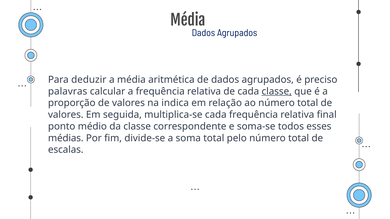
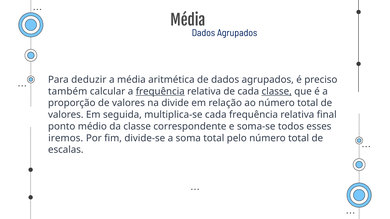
palavras: palavras -> também (68, 91)
frequência underline: none -> present (160, 91)
indica: indica -> divide (175, 103)
médias: médias -> iremos (66, 138)
